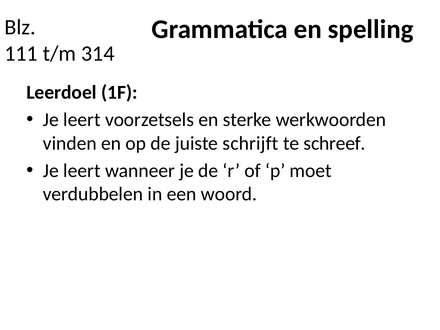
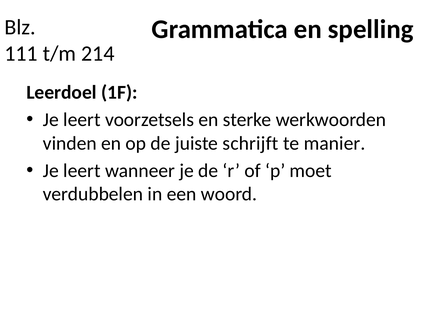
314: 314 -> 214 (98, 54)
schreef: schreef -> manier (334, 143)
